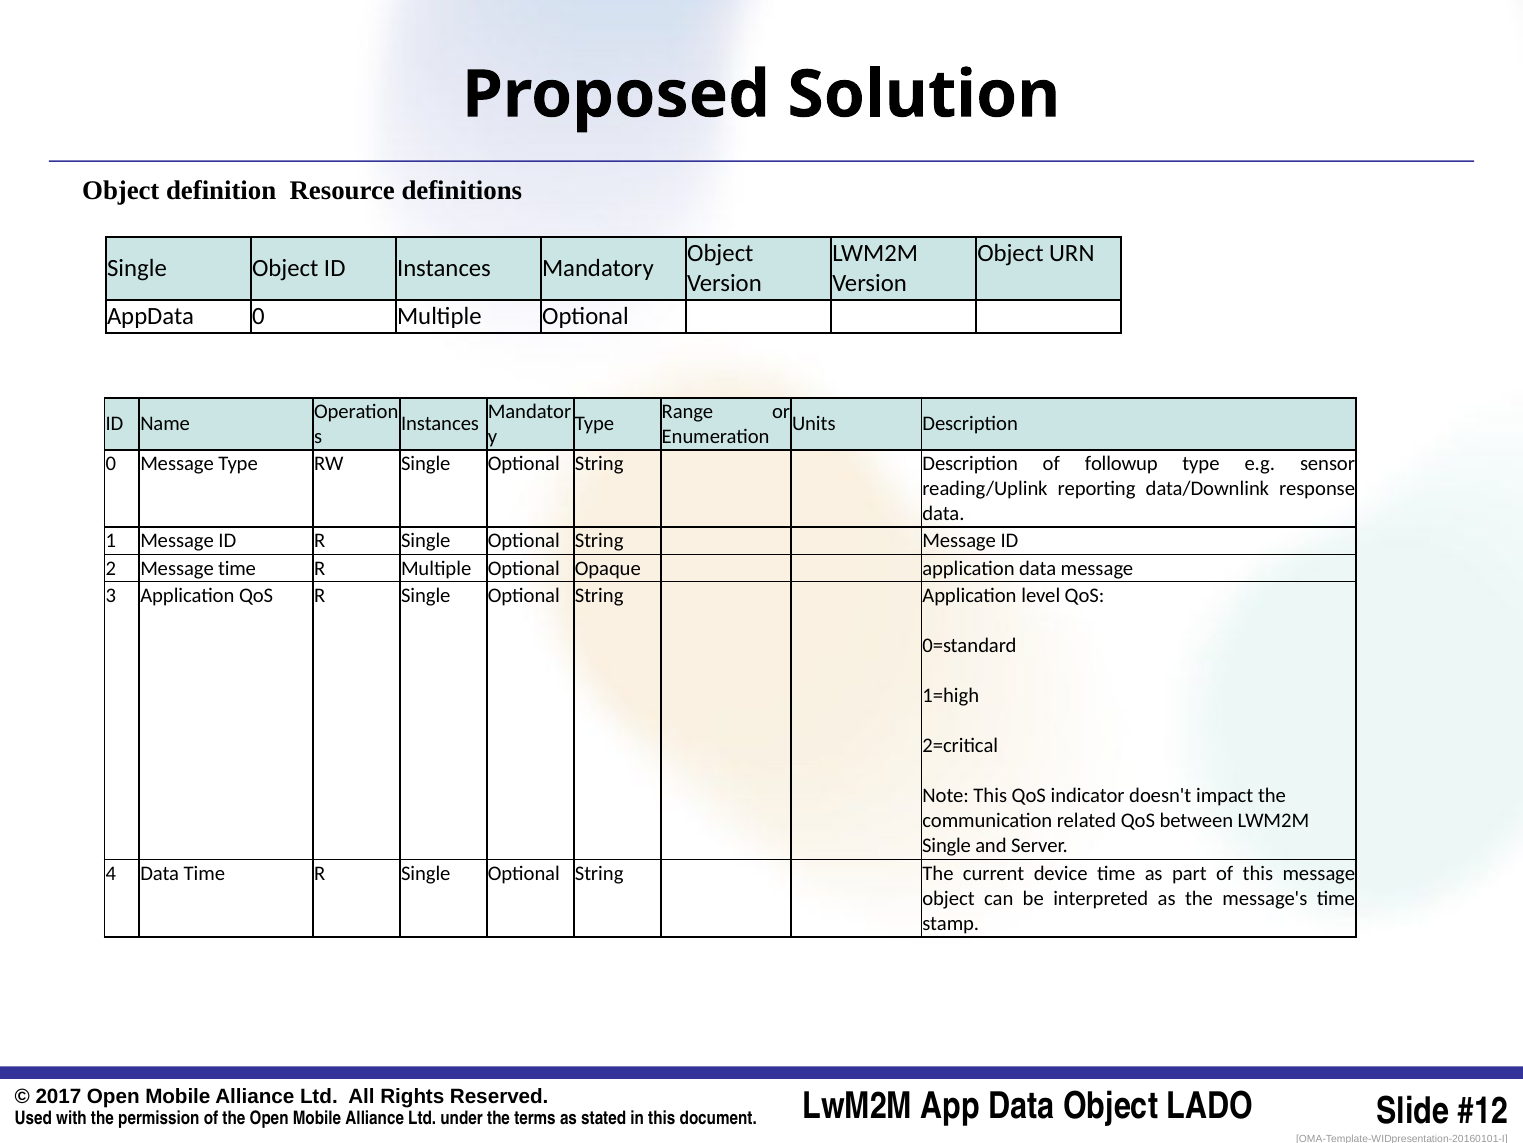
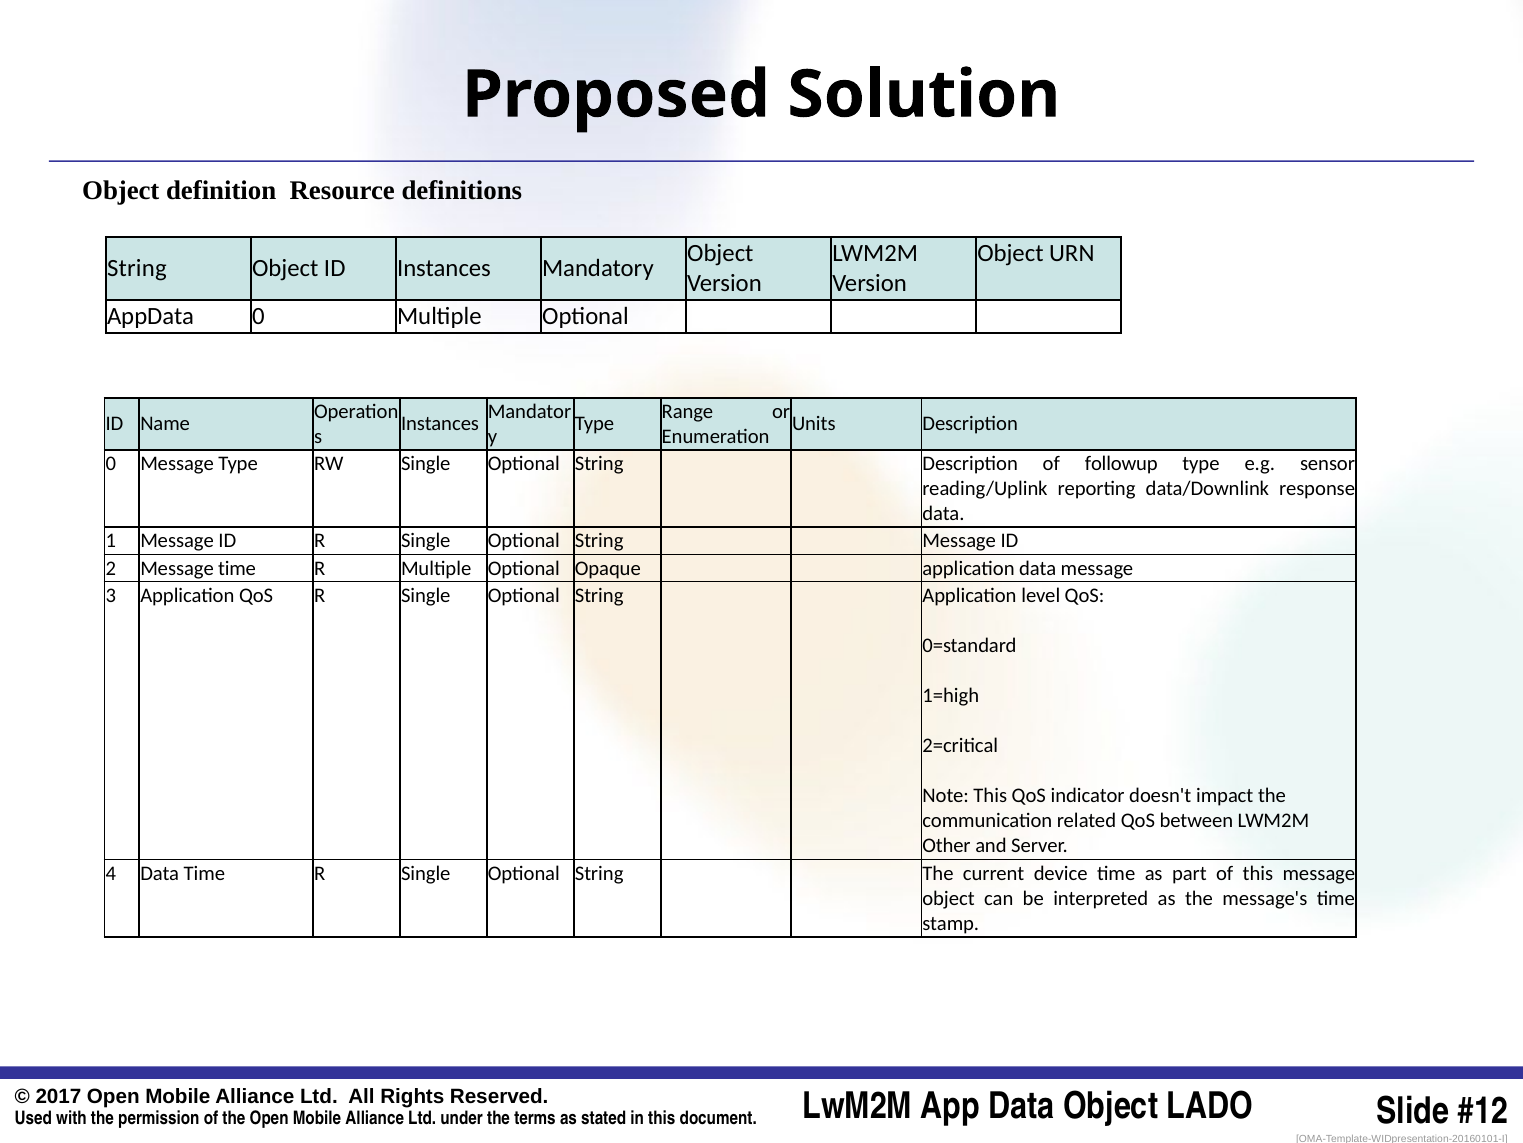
Single: Single -> String (137, 268)
Single: Single -> Other (947, 846)
